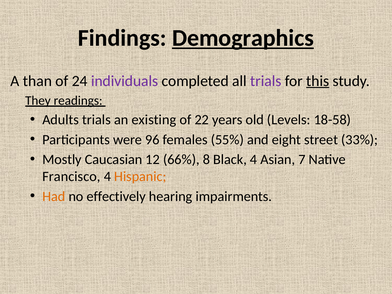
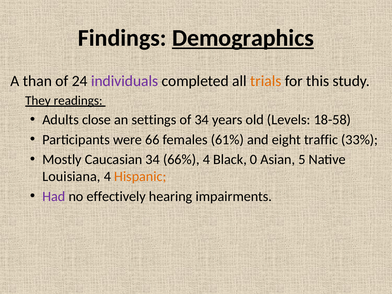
trials colour: purple -> orange (266, 81)
this underline: present -> none (318, 81)
Adults trials: trials -> close (97, 120)
existing: existing -> settings (154, 120)
of 22: 22 -> 34 (202, 120)
96: 96 -> 66 (152, 140)
55%: 55% -> 61% (227, 140)
street: street -> traffic (321, 140)
Caucasian 12: 12 -> 34 (153, 159)
66% 8: 8 -> 4 (206, 159)
Black 4: 4 -> 0 (254, 159)
7: 7 -> 5 (302, 159)
Francisco: Francisco -> Louisiana (71, 176)
Had colour: orange -> purple (54, 196)
